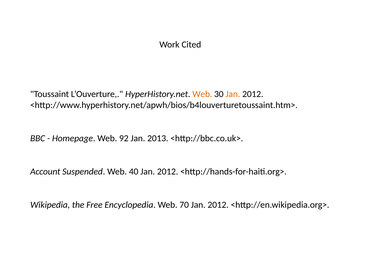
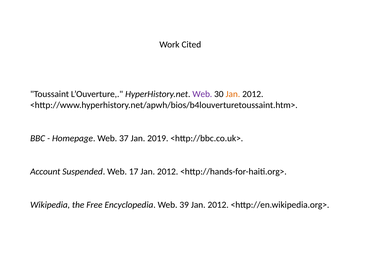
Web colour: orange -> purple (202, 94)
92: 92 -> 37 (124, 139)
2013: 2013 -> 2019 (158, 139)
40: 40 -> 17 (134, 172)
70: 70 -> 39 (184, 205)
